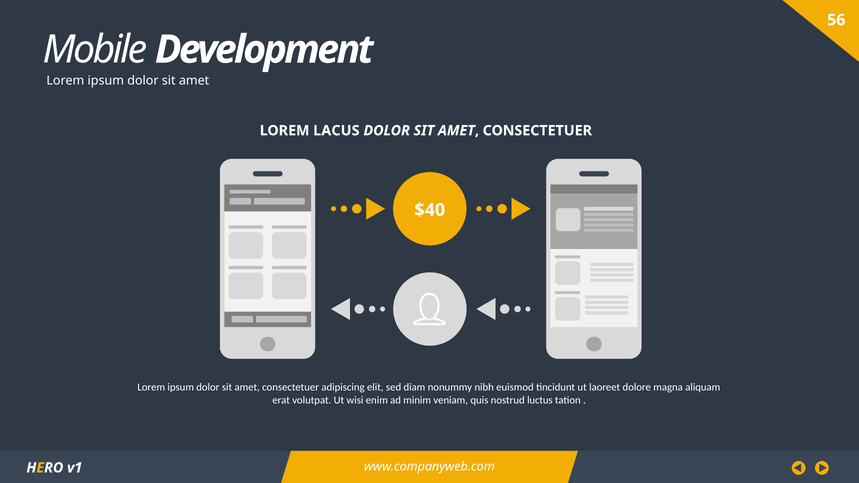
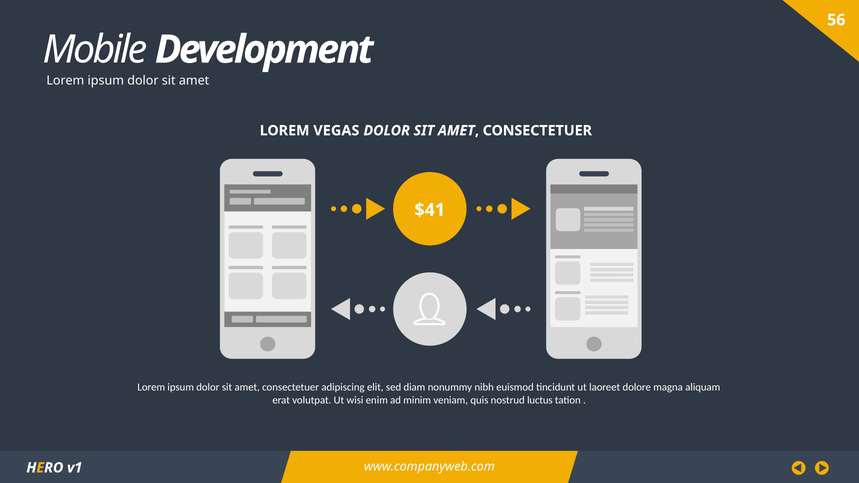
LACUS: LACUS -> VEGAS (336, 131)
$40: $40 -> $41 (430, 210)
